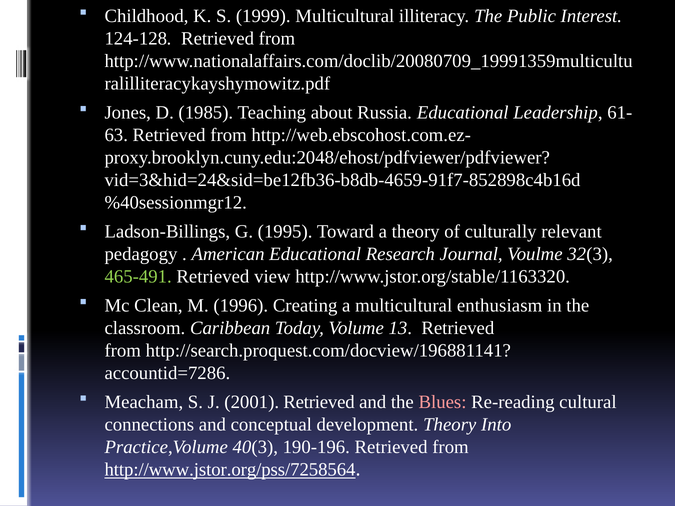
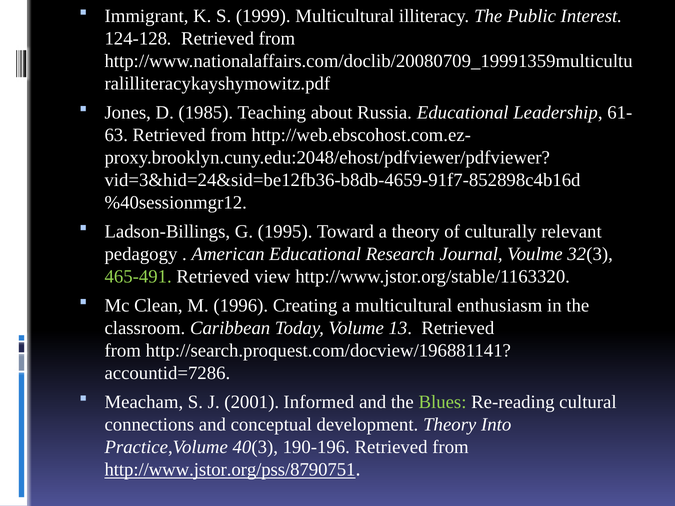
Childhood: Childhood -> Immigrant (147, 16)
2001 Retrieved: Retrieved -> Informed (319, 402)
Blues colour: pink -> light green (443, 402)
http://www.jstor.org/pss/7258564: http://www.jstor.org/pss/7258564 -> http://www.jstor.org/pss/8790751 (230, 470)
